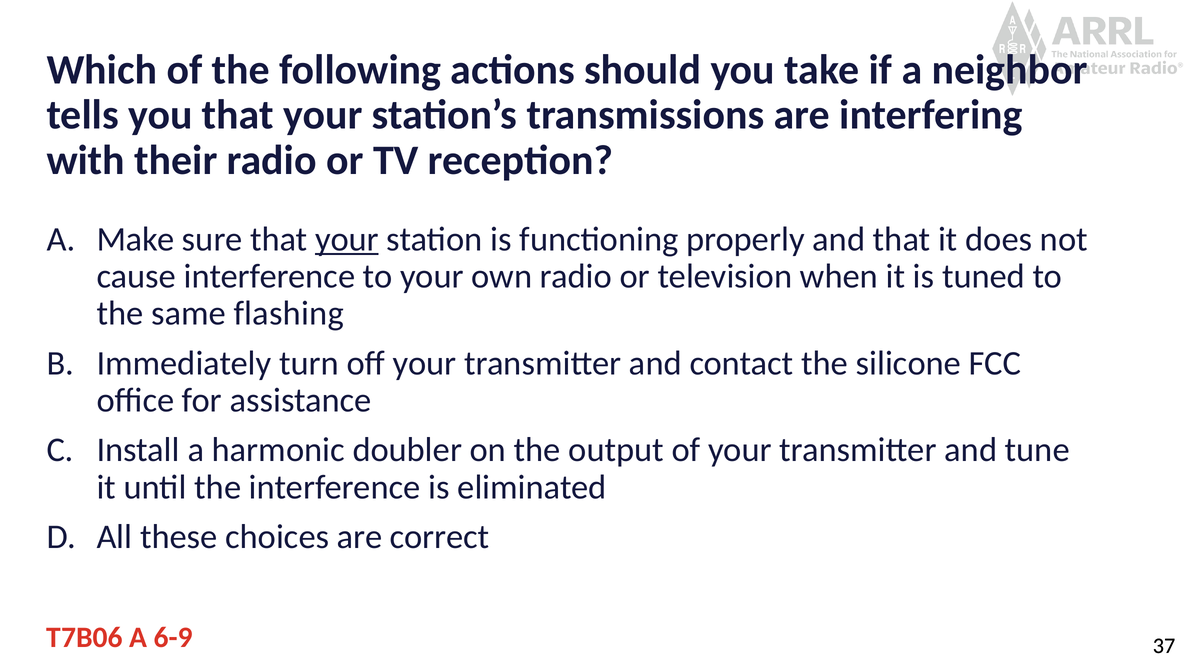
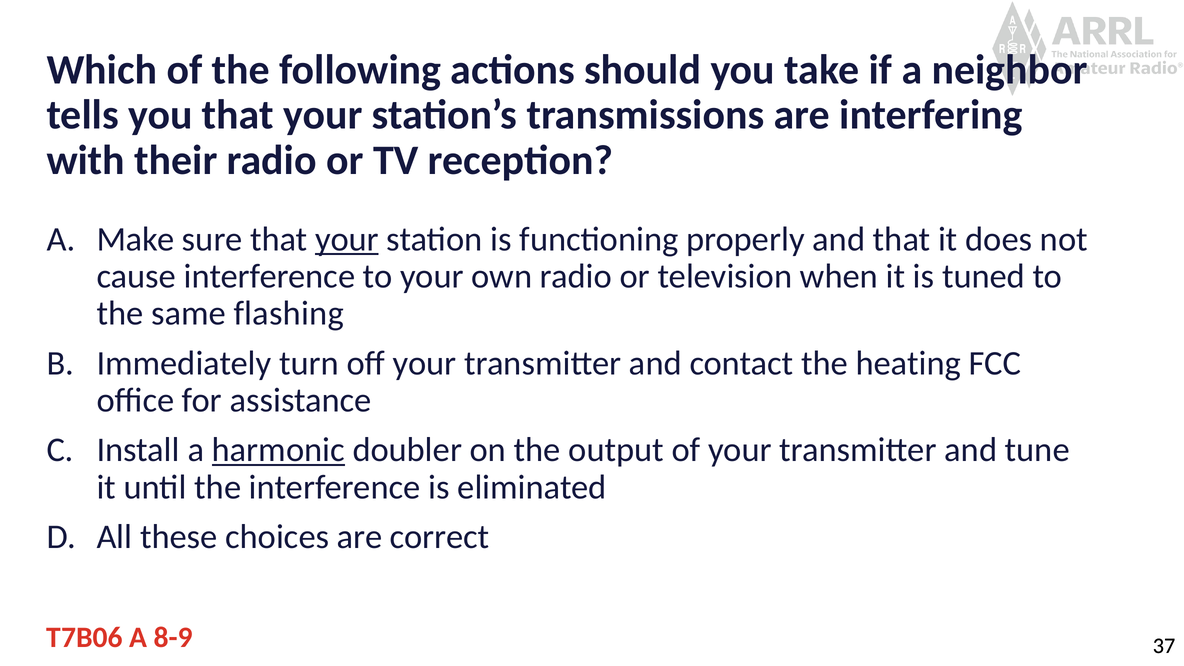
silicone: silicone -> heating (908, 363)
harmonic underline: none -> present (278, 450)
6-9: 6-9 -> 8-9 (173, 638)
